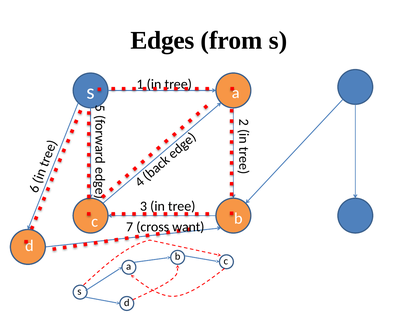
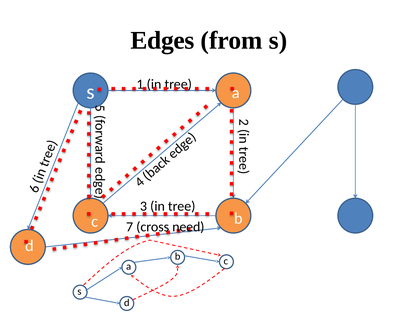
want: want -> need (188, 227)
